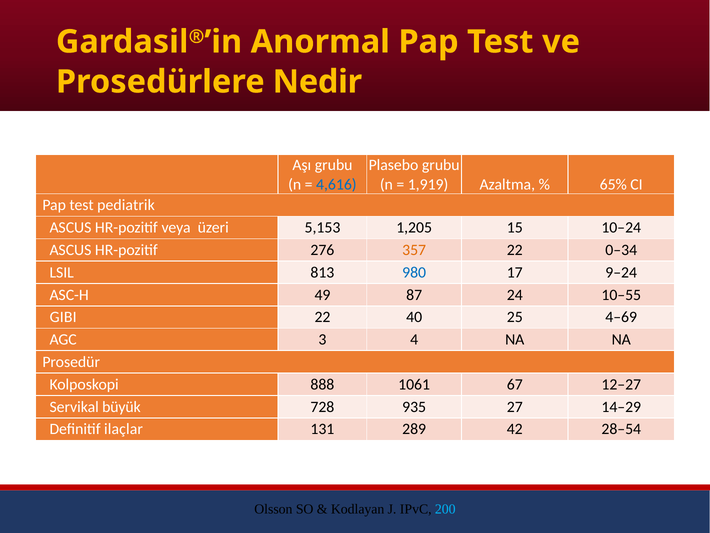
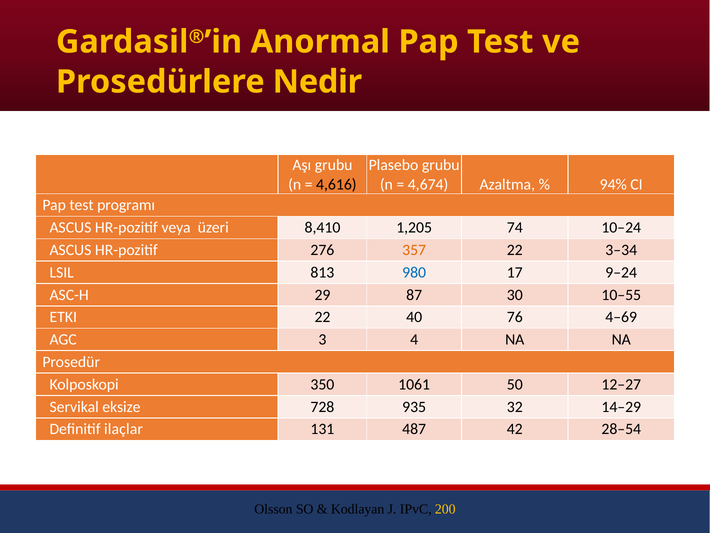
4,616 colour: blue -> black (336, 184)
1,919: 1,919 -> 4,674 (428, 184)
65%: 65% -> 94% (613, 184)
pediatrik: pediatrik -> programı (126, 205)
5,153: 5,153 -> 8,410 (322, 227)
15: 15 -> 74 (515, 227)
0–34: 0–34 -> 3–34 (621, 250)
49: 49 -> 29 (322, 295)
24: 24 -> 30 (515, 295)
GIBI: GIBI -> ETKI (63, 317)
25: 25 -> 76 (515, 317)
888: 888 -> 350 (322, 384)
67: 67 -> 50 (515, 384)
büyük: büyük -> eksize (121, 407)
27: 27 -> 32 (515, 407)
289: 289 -> 487 (414, 429)
200 colour: light blue -> yellow (445, 509)
